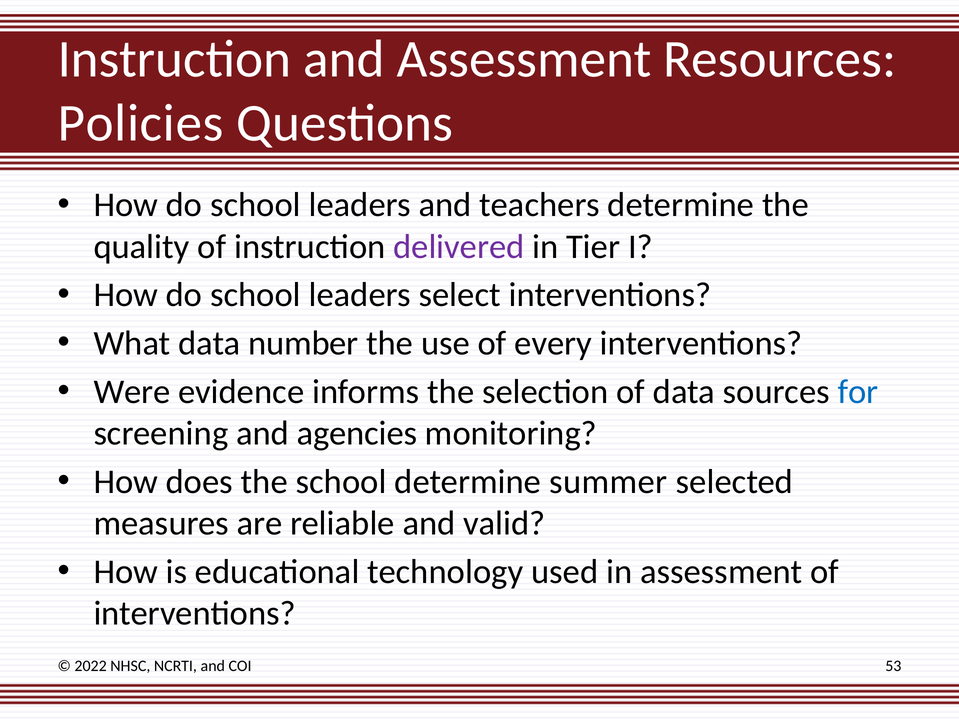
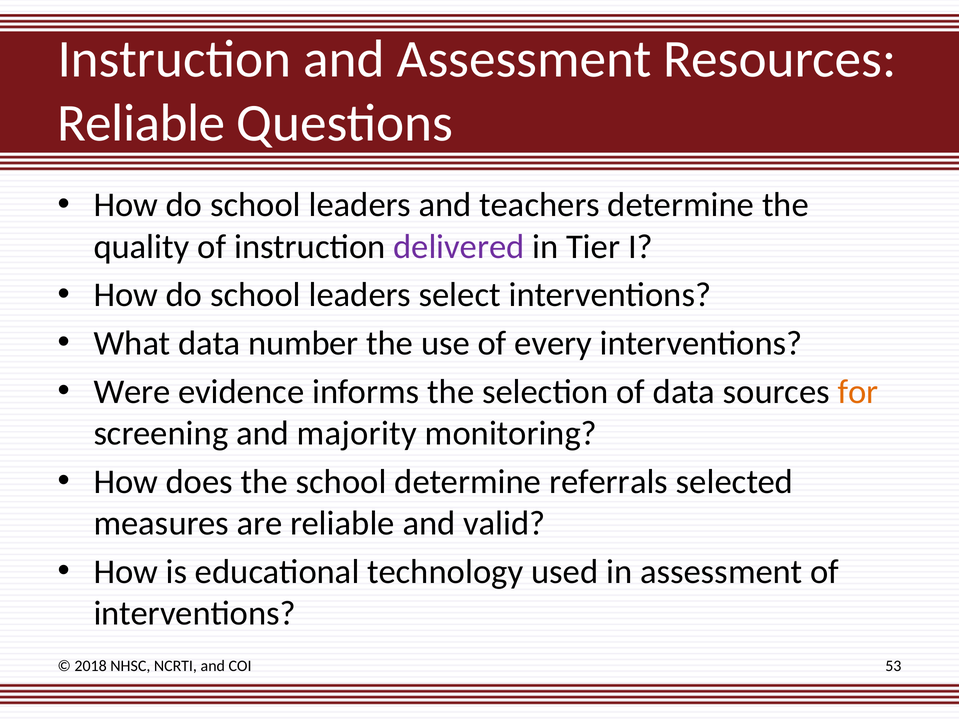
Policies: Policies -> Reliable (141, 123)
for colour: blue -> orange (858, 392)
agencies: agencies -> majority (357, 434)
summer: summer -> referrals (609, 482)
2022: 2022 -> 2018 (91, 666)
